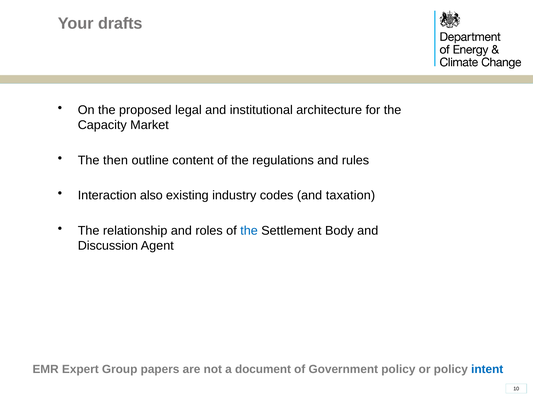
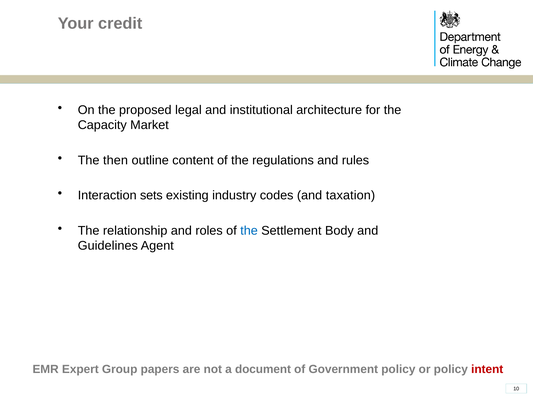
drafts: drafts -> credit (120, 24)
also: also -> sets (151, 196)
Discussion: Discussion -> Guidelines (108, 246)
intent colour: blue -> red (487, 370)
